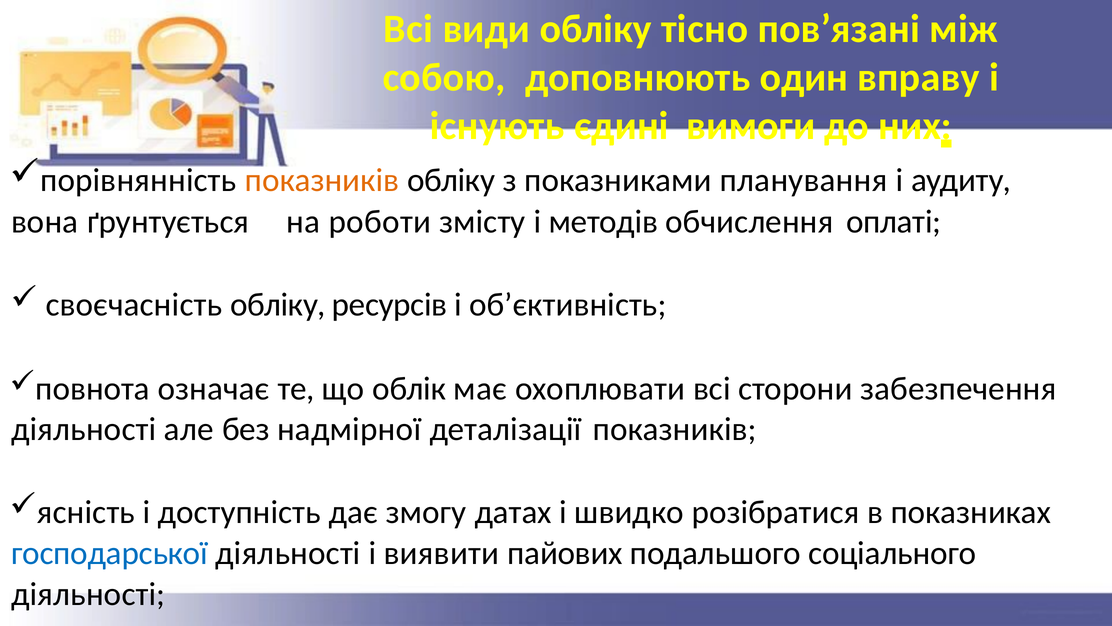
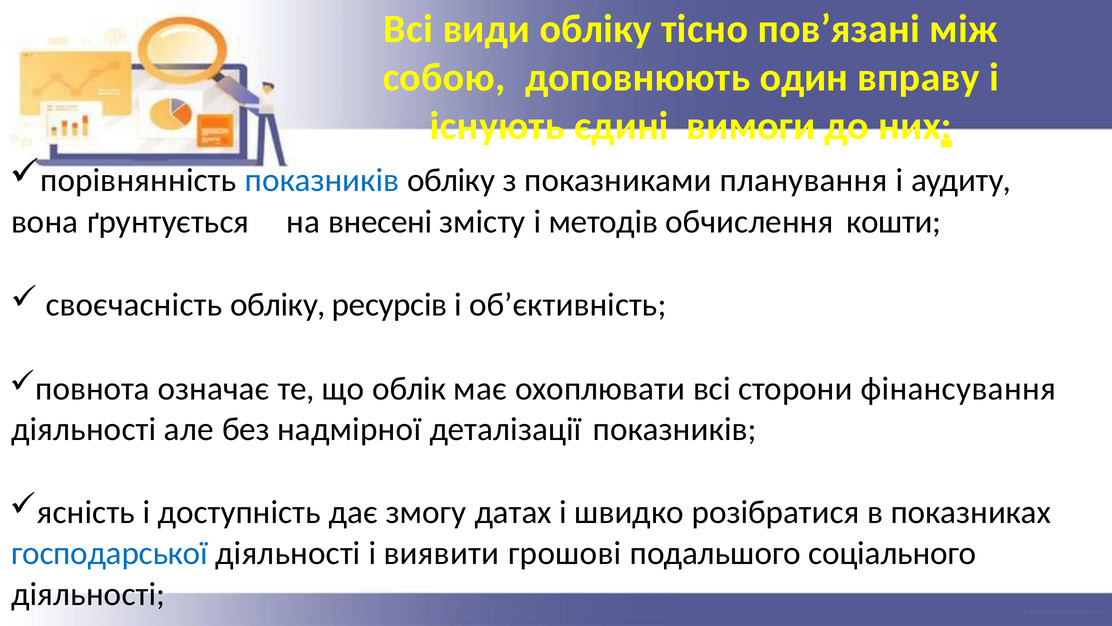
показників colour: orange -> blue (322, 180)
роботи: роботи -> внесені (380, 222)
оплаті: оплаті -> кошти (894, 222)
забезпечення: забезпечення -> фінансування (958, 389)
пайових: пайових -> грошові (565, 553)
